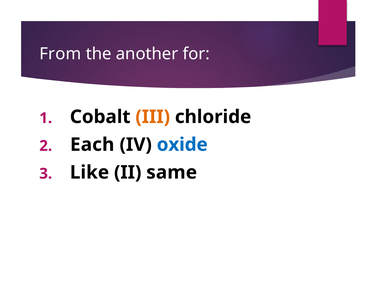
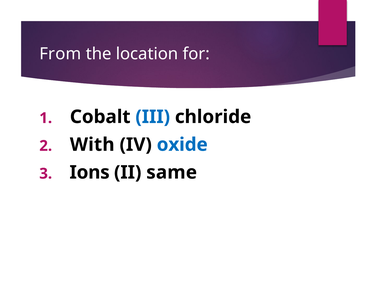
another: another -> location (147, 54)
III colour: orange -> blue (153, 117)
Each: Each -> With (92, 145)
Like: Like -> Ions (90, 172)
